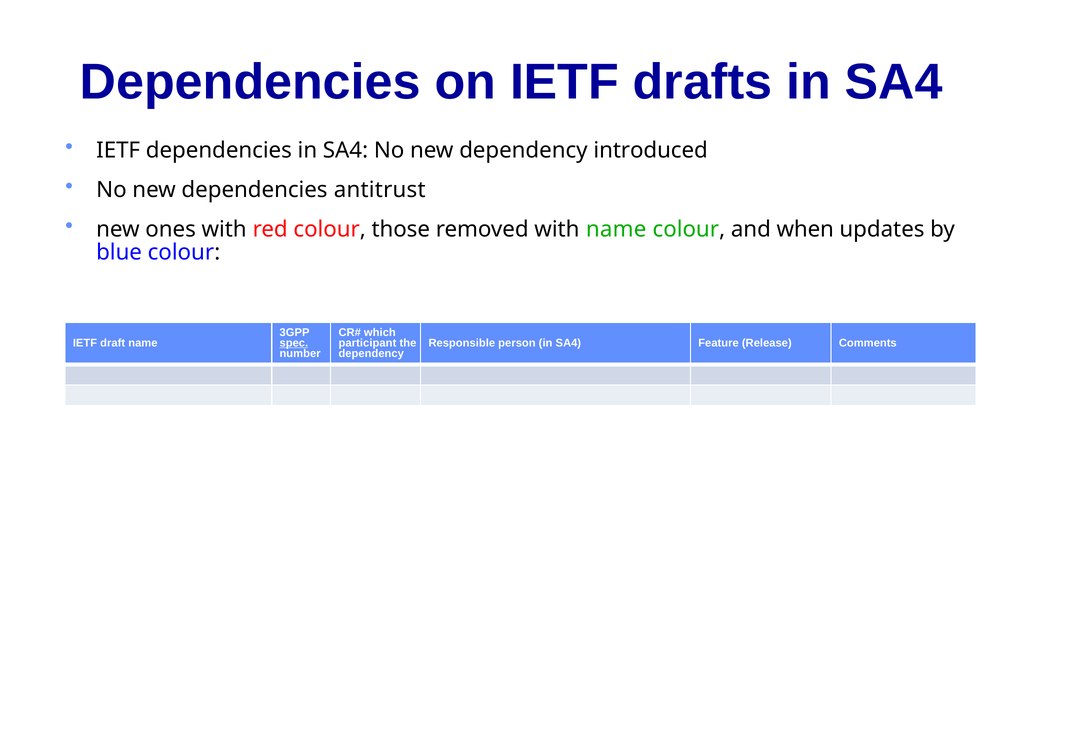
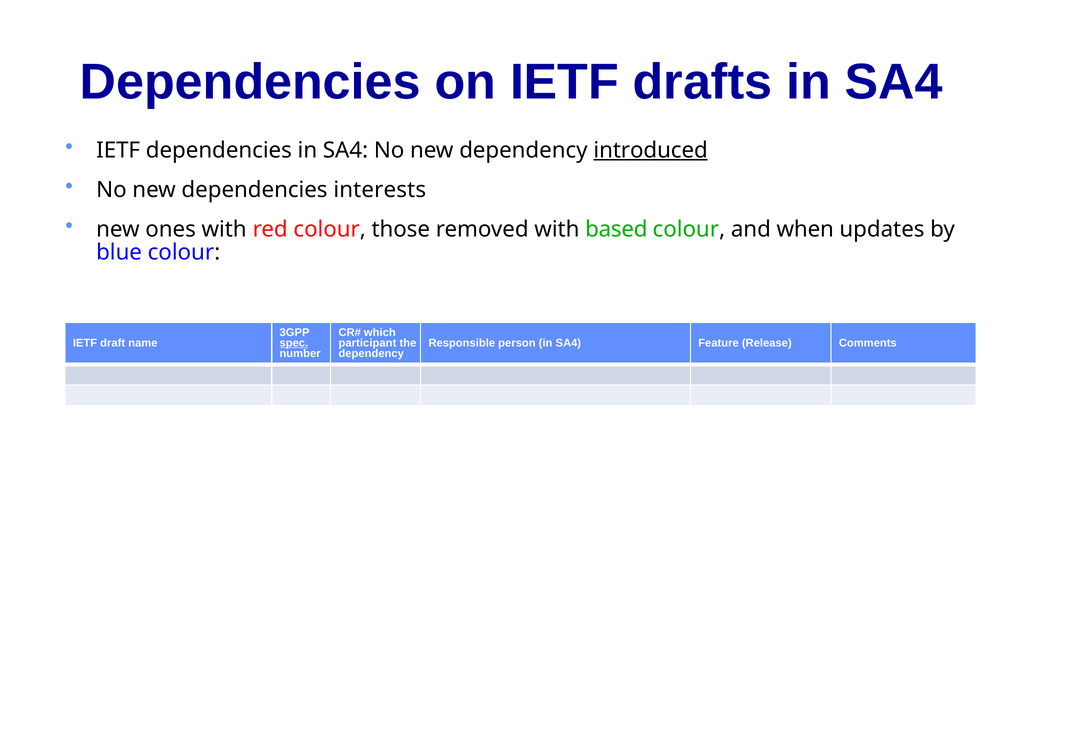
introduced underline: none -> present (651, 150)
antitrust: antitrust -> interests (380, 190)
with name: name -> based (616, 229)
